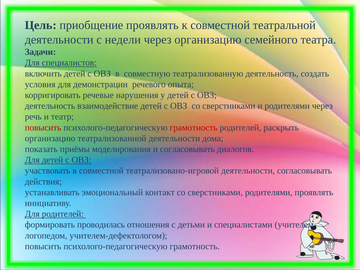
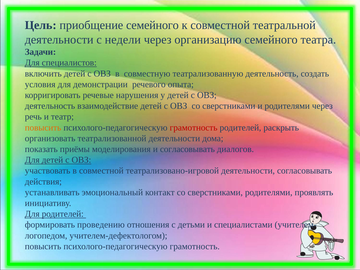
приобщение проявлять: проявлять -> семейного (152, 25)
повысить colour: red -> orange (43, 128)
организацию: организацию -> организовать (50, 138)
проводилась: проводилась -> проведению (101, 225)
